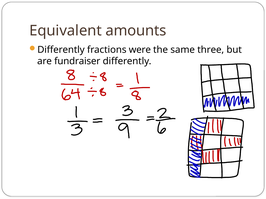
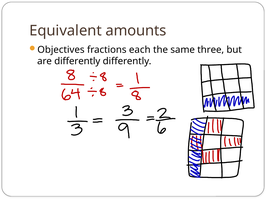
Differently: Differently -> Objectives (61, 50)
were: were -> each (140, 50)
are fundraiser: fundraiser -> differently (77, 61)
